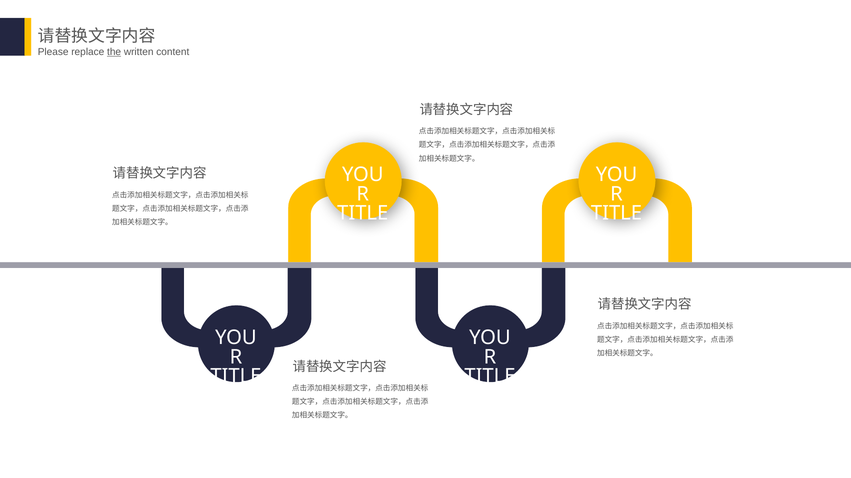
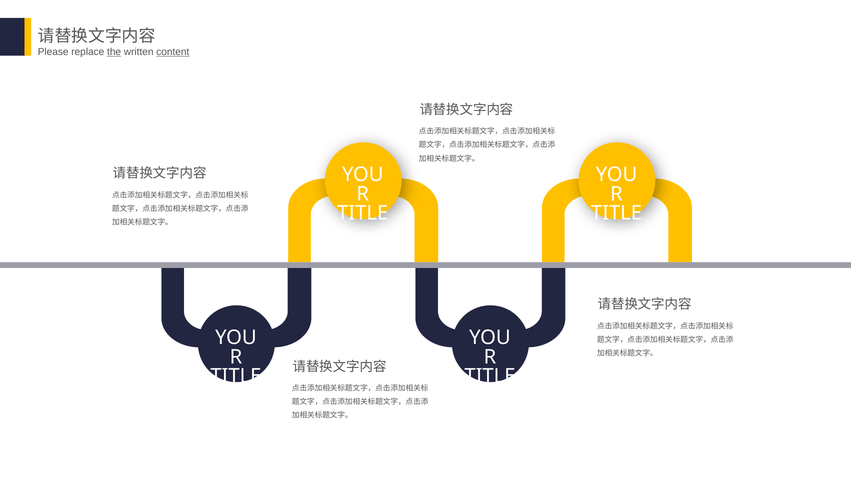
content underline: none -> present (173, 52)
